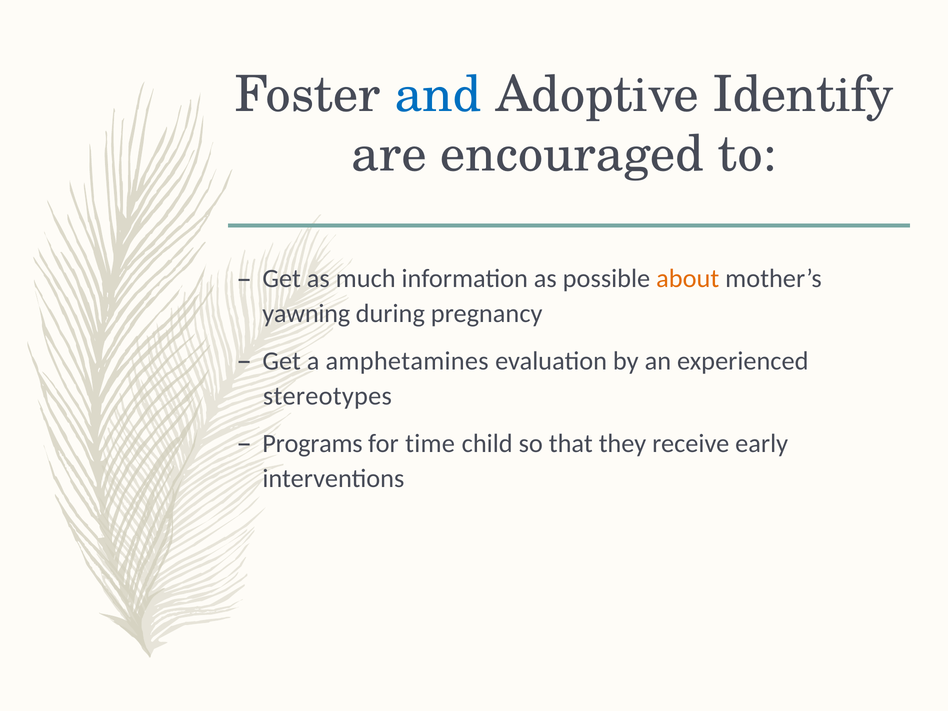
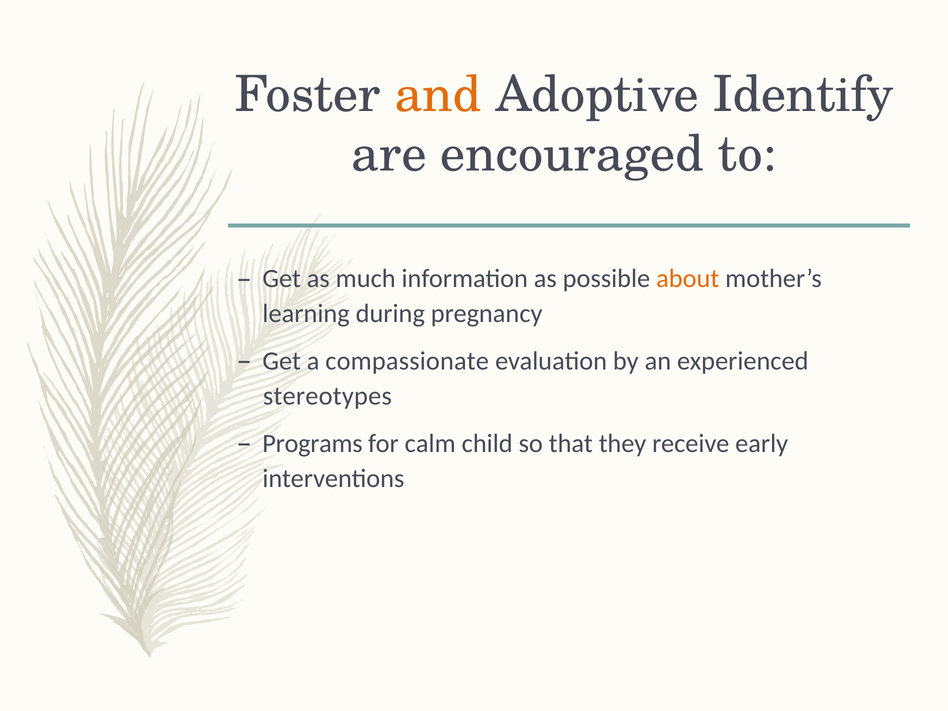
and colour: blue -> orange (438, 95)
yawning: yawning -> learning (306, 314)
amphetamines: amphetamines -> compassionate (407, 361)
time: time -> calm (430, 443)
